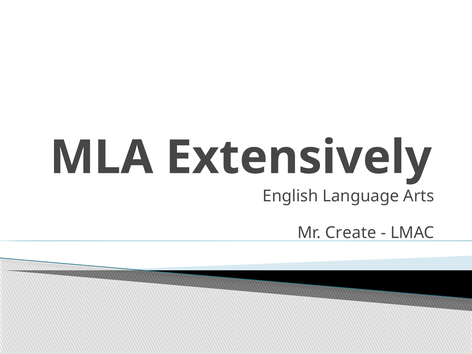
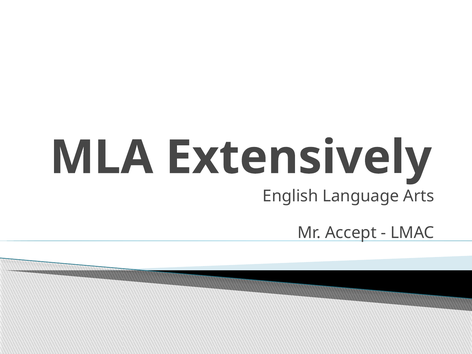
Create: Create -> Accept (351, 233)
